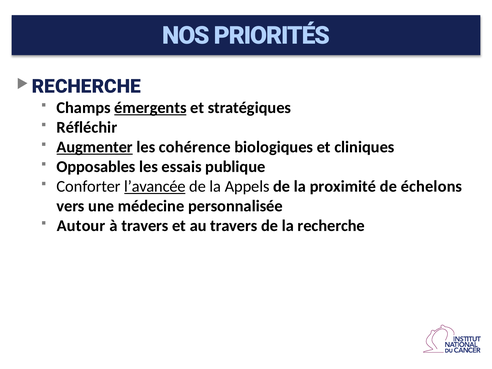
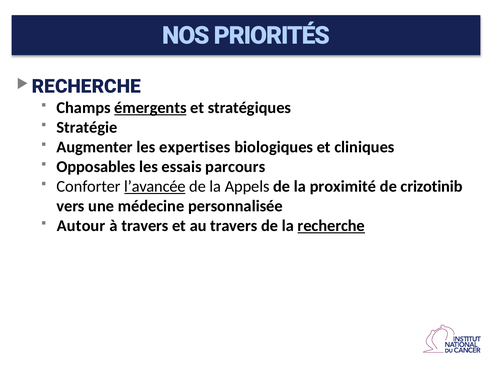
Réfléchir: Réfléchir -> Stratégie (87, 127)
Augmenter underline: present -> none (95, 147)
cohérence: cohérence -> expertises (195, 147)
publique: publique -> parcours (235, 167)
échelons: échelons -> crizotinib (432, 186)
recherche underline: none -> present (331, 226)
